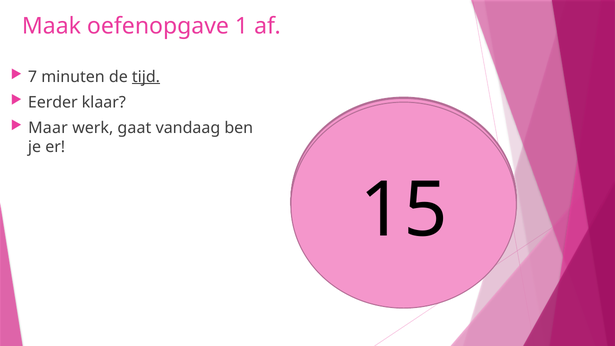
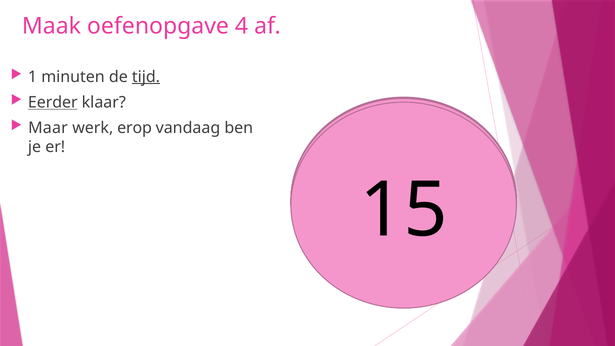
1: 1 -> 4 (242, 26)
7: 7 -> 1 (33, 77)
Eerder underline: none -> present (53, 102)
gaat: gaat -> erop (135, 128)
